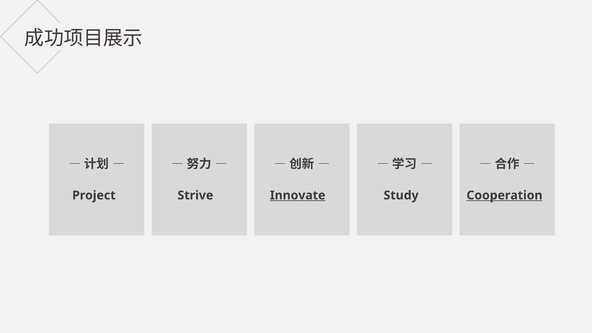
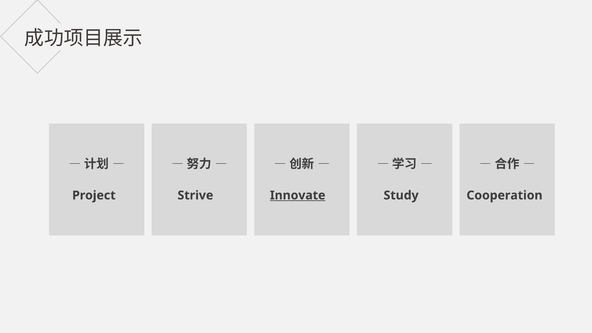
Cooperation underline: present -> none (504, 195)
